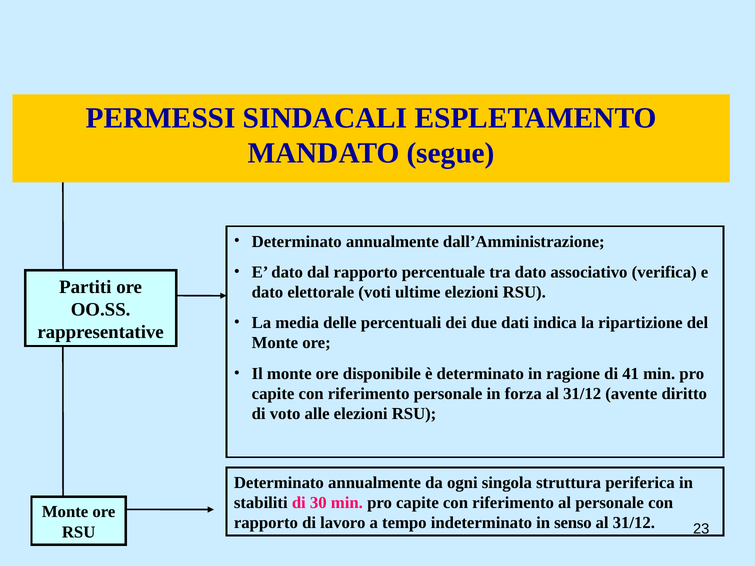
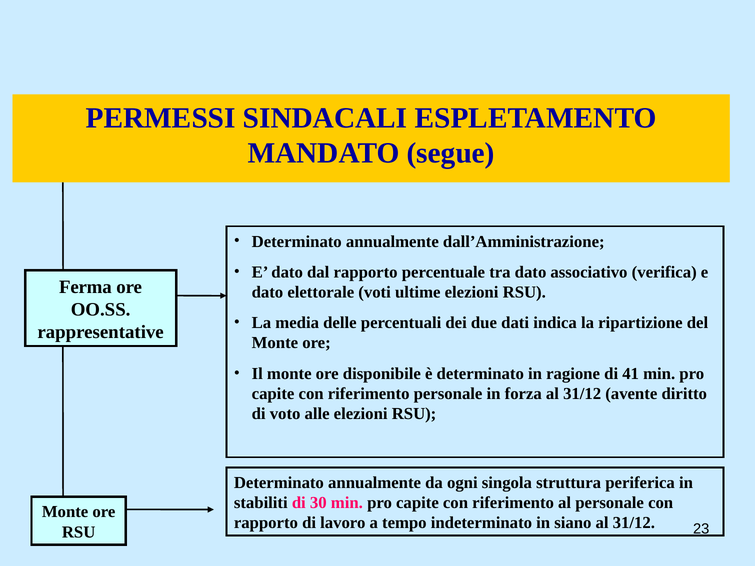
Partiti: Partiti -> Ferma (85, 287)
senso: senso -> siano (573, 523)
